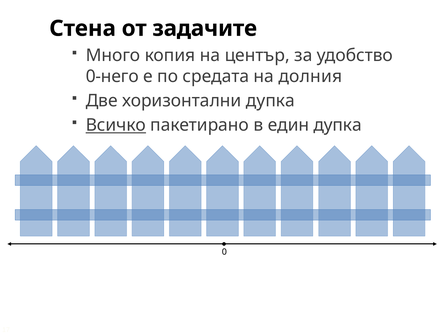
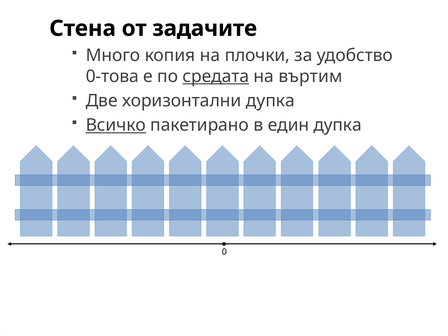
център: център -> плочки (257, 55)
0-него: 0-него -> 0-това (112, 76)
средата underline: none -> present (216, 76)
долния: долния -> въртим (310, 76)
